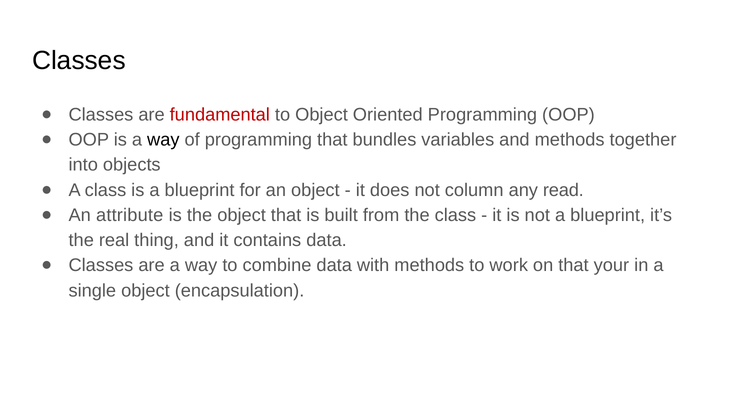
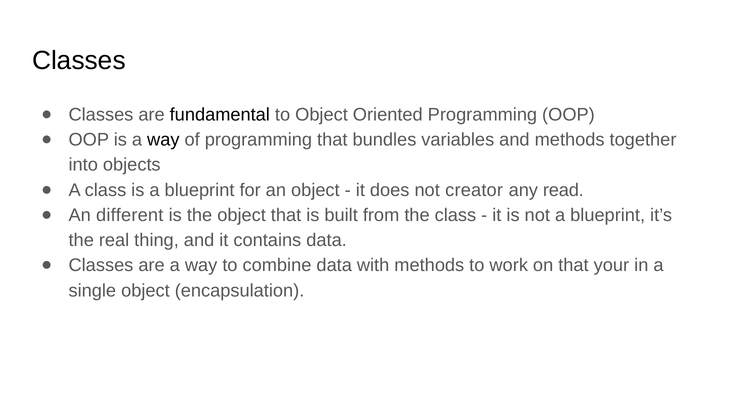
fundamental colour: red -> black (220, 115)
column: column -> creator (474, 190)
attribute: attribute -> different (130, 215)
